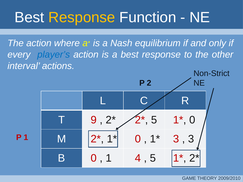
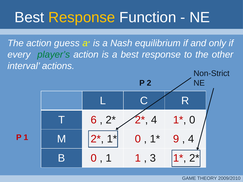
where: where -> guess (67, 43)
player’s colour: blue -> green (54, 55)
9: 9 -> 6 (94, 120)
5: 5 -> 4 (154, 120)
3: 3 -> 9 (176, 139)
3: 3 -> 4 (191, 139)
1 4: 4 -> 1 (138, 158)
5: 5 -> 3 (153, 158)
